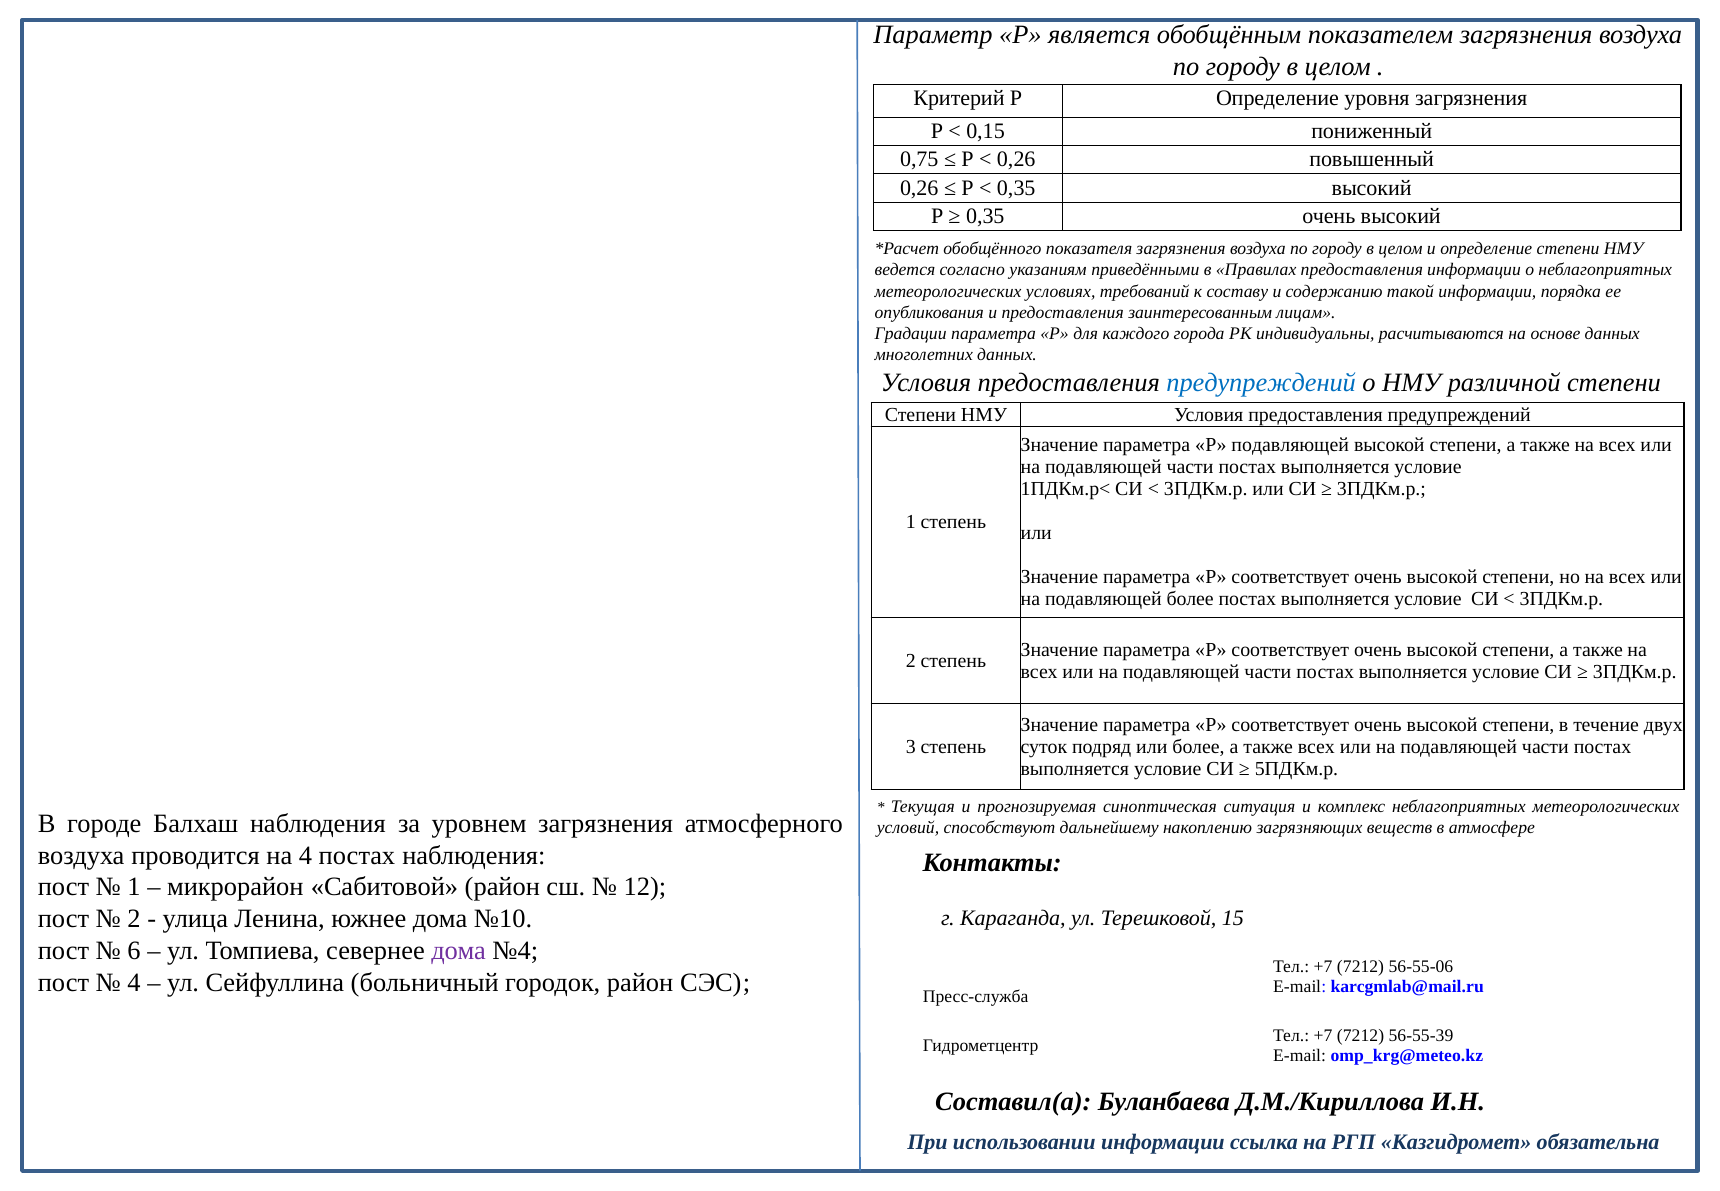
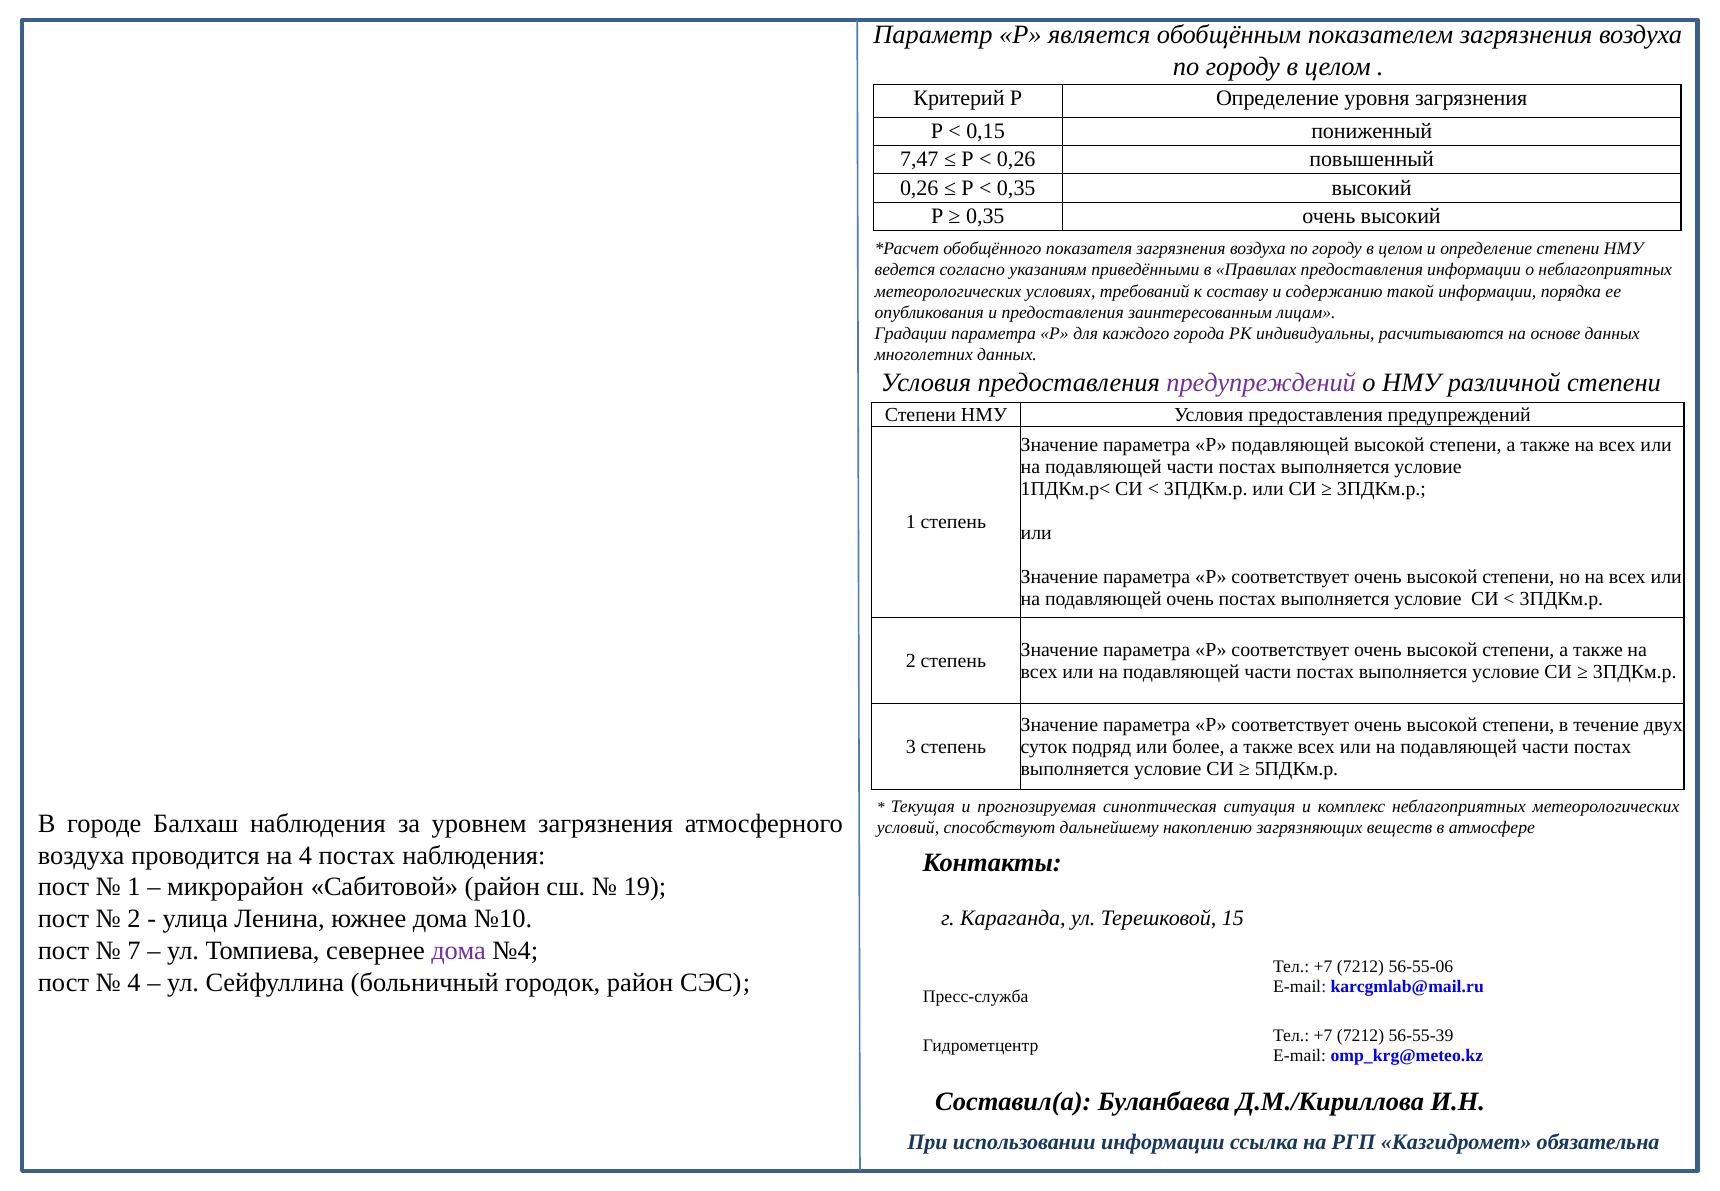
0,75: 0,75 -> 7,47 (919, 159)
предупреждений colour: blue -> purple (1261, 383)
подавляющей более: более -> очень (1190, 599)
12: 12 -> 19 (645, 887)
6: 6 -> 7 (134, 950)
